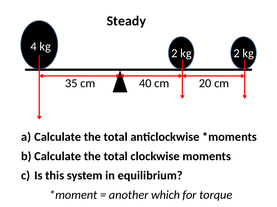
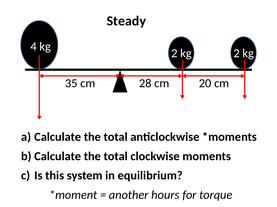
40: 40 -> 28 (145, 83)
which: which -> hours (165, 196)
